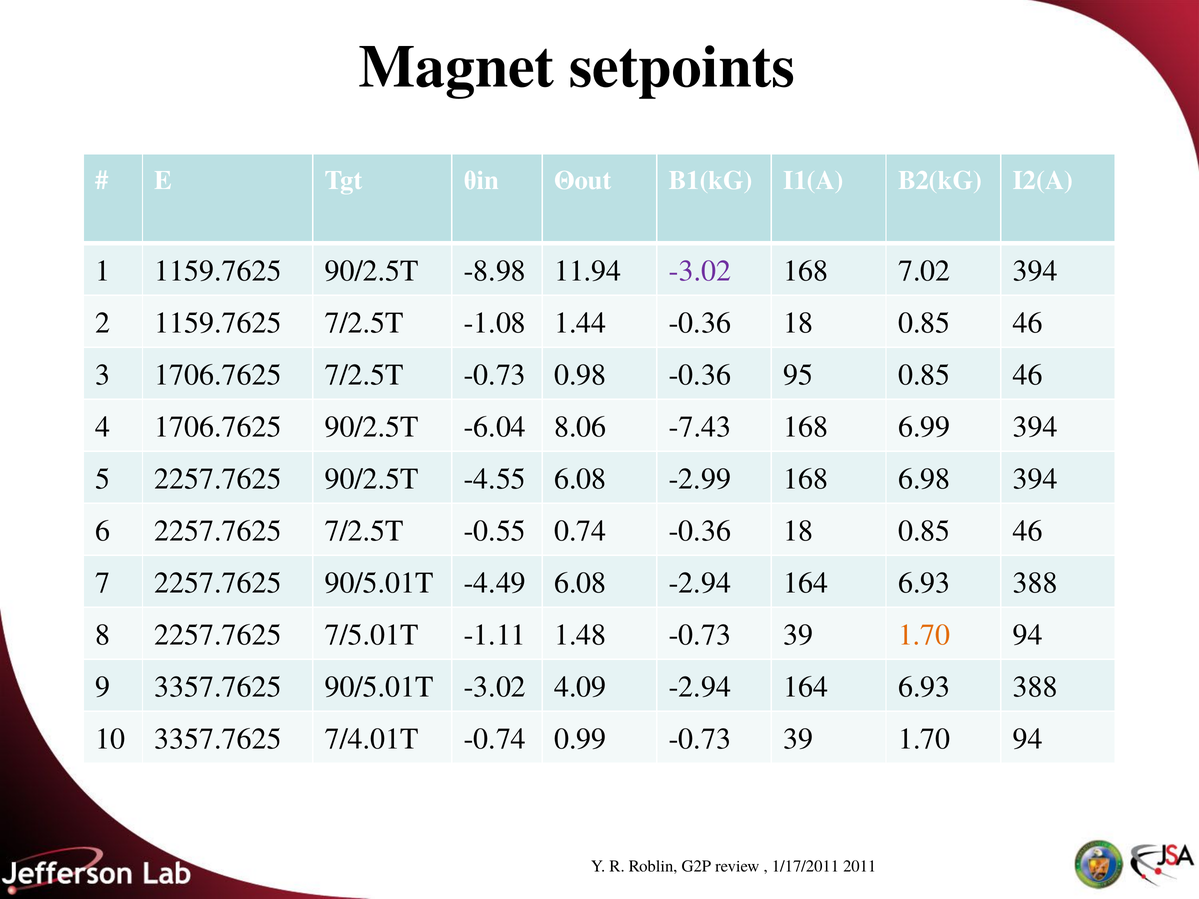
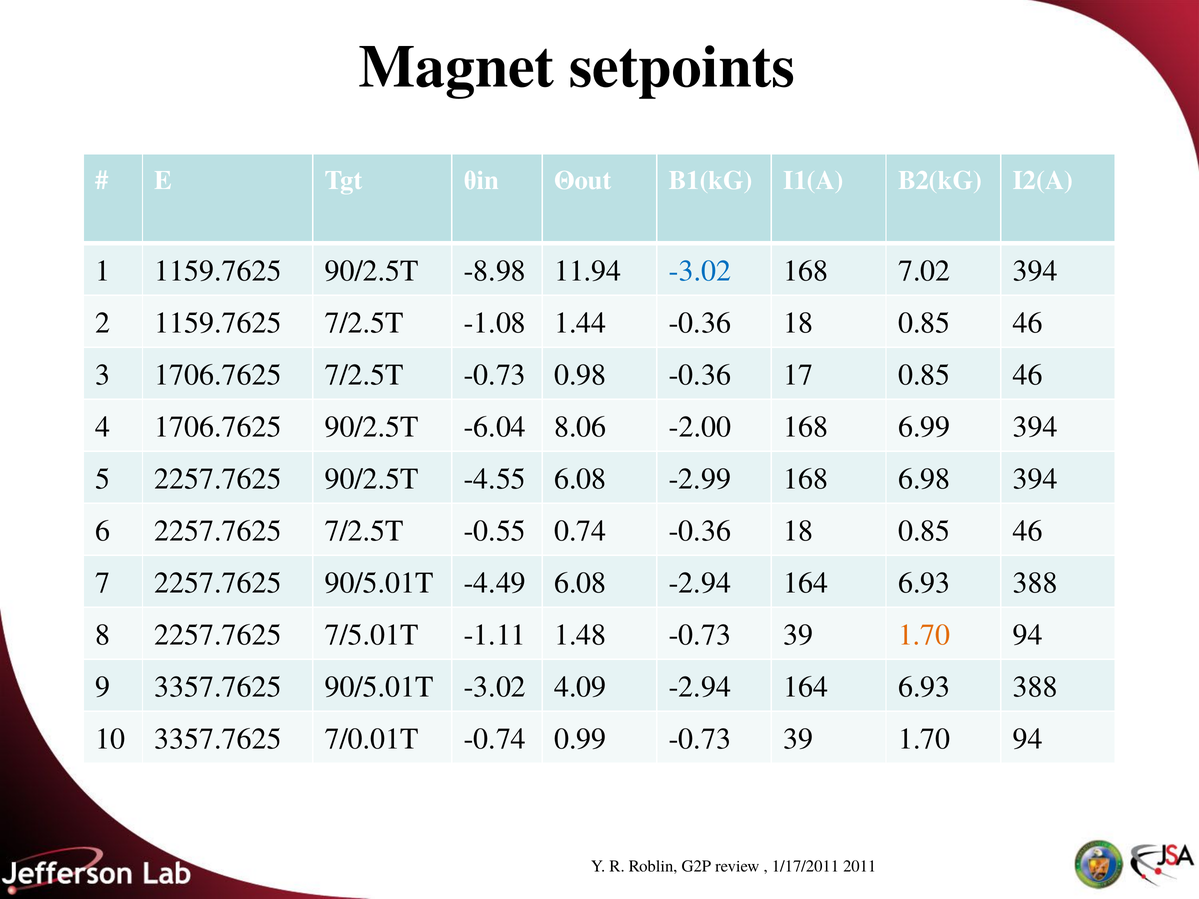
-3.02 colour: purple -> blue (700, 271)
95: 95 -> 17 (798, 375)
-7.43: -7.43 -> -2.00 (700, 427)
7/4.01T: 7/4.01T -> 7/0.01T (372, 739)
